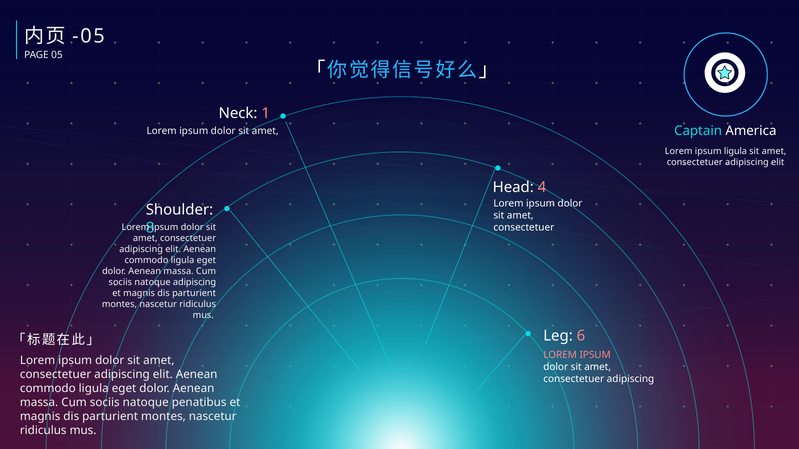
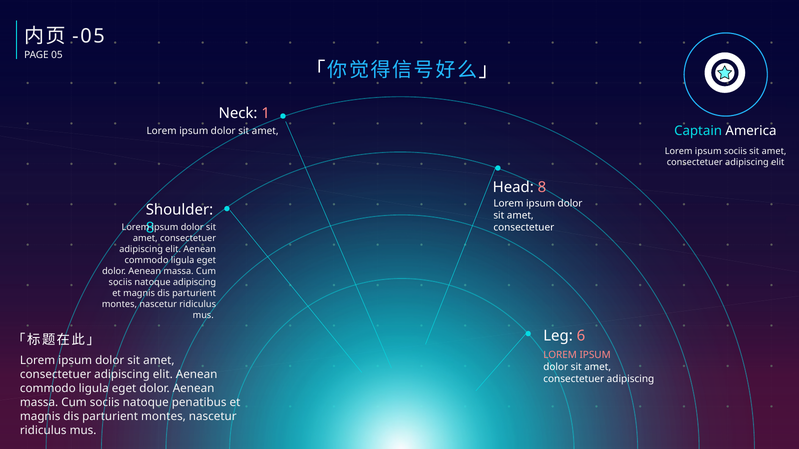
ipsum ligula: ligula -> sociis (735, 151)
Head 4: 4 -> 8 (542, 187)
